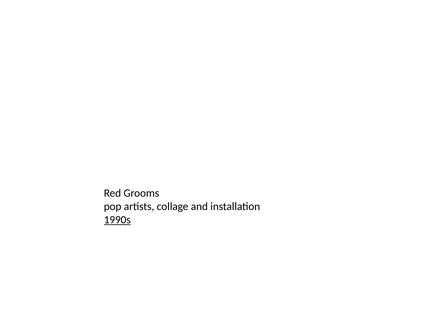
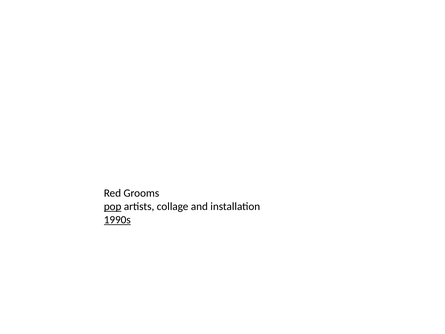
pop underline: none -> present (113, 206)
